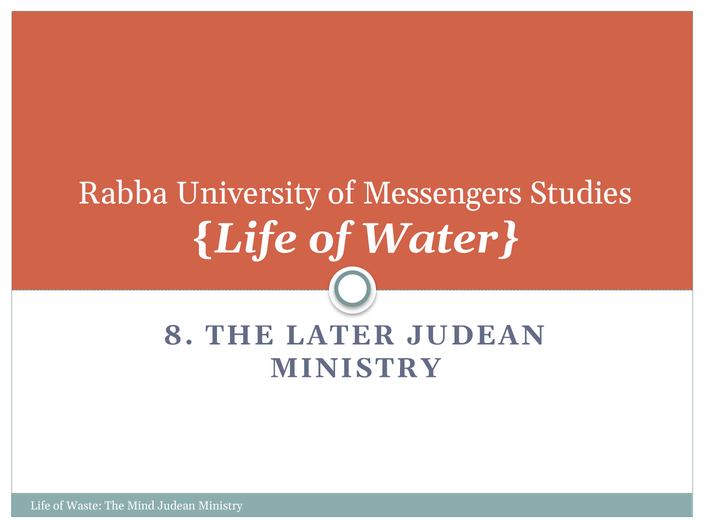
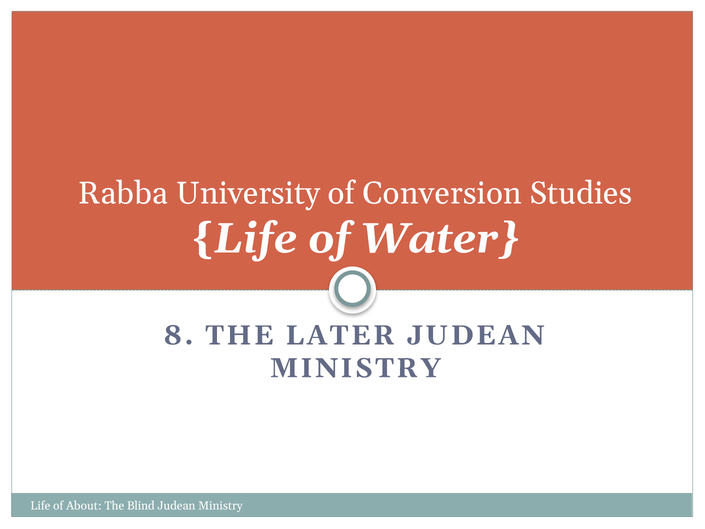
Messengers: Messengers -> Conversion (442, 194)
Waste: Waste -> About (84, 506)
Mind: Mind -> Blind (141, 506)
